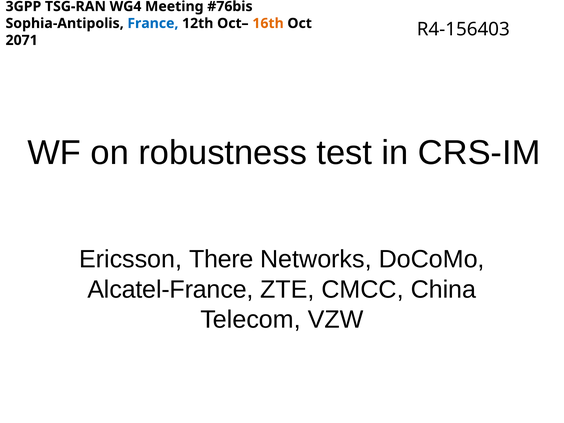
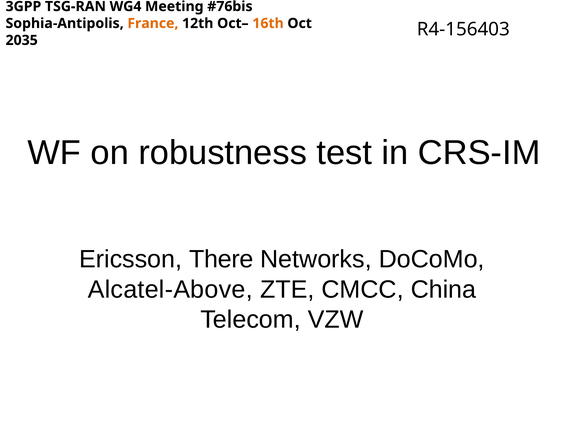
France colour: blue -> orange (153, 23)
2071: 2071 -> 2035 (22, 40)
Alcatel-France: Alcatel-France -> Alcatel-Above (170, 289)
